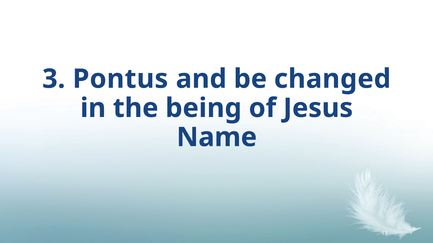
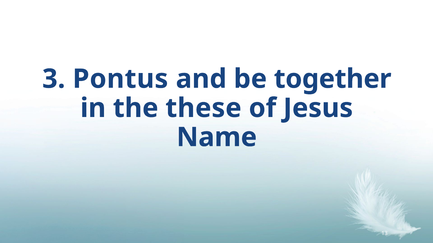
changed: changed -> together (333, 79)
being: being -> these (203, 108)
